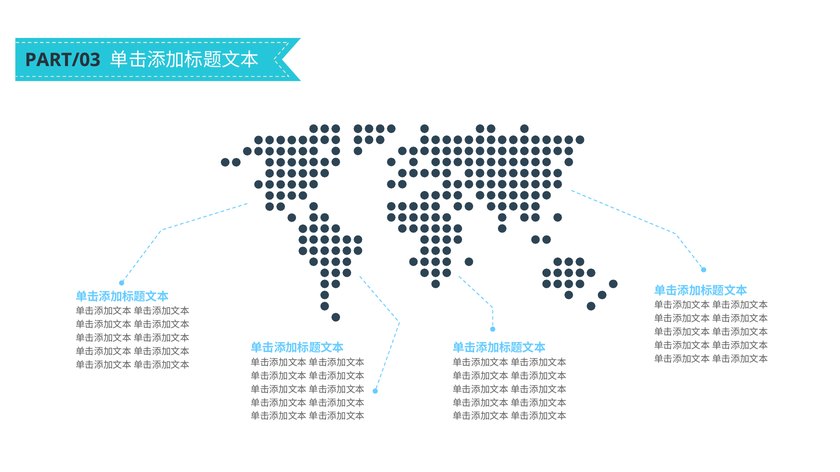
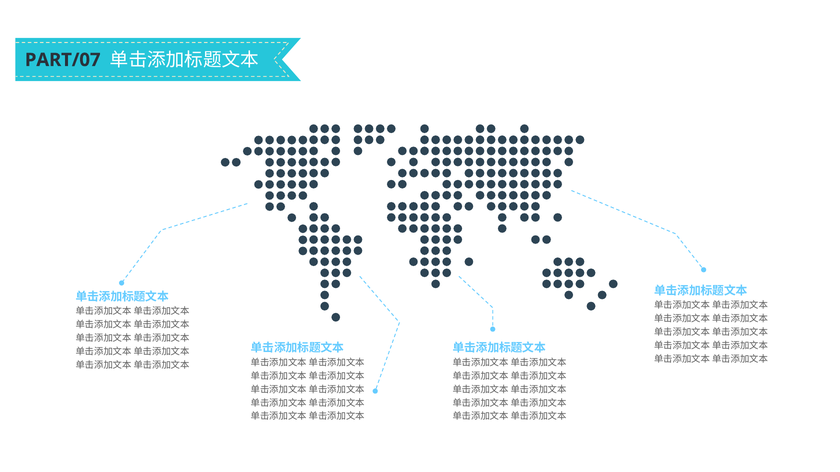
PART/03: PART/03 -> PART/07 (63, 60)
